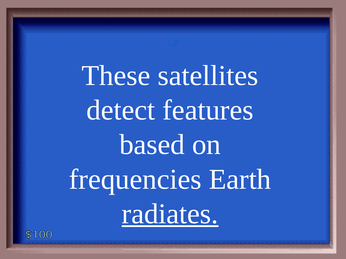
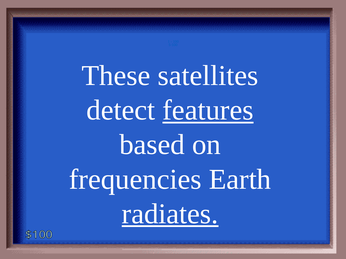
features underline: none -> present (208, 110)
